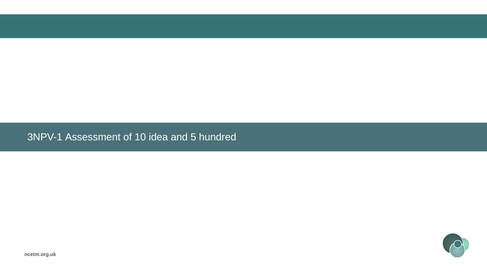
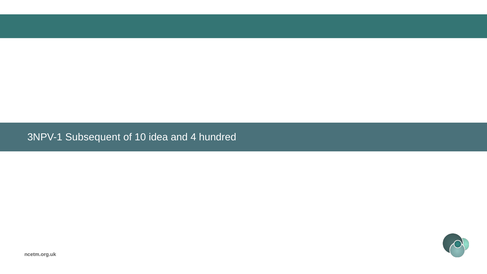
Assessment: Assessment -> Subsequent (93, 137)
5: 5 -> 4 (193, 137)
